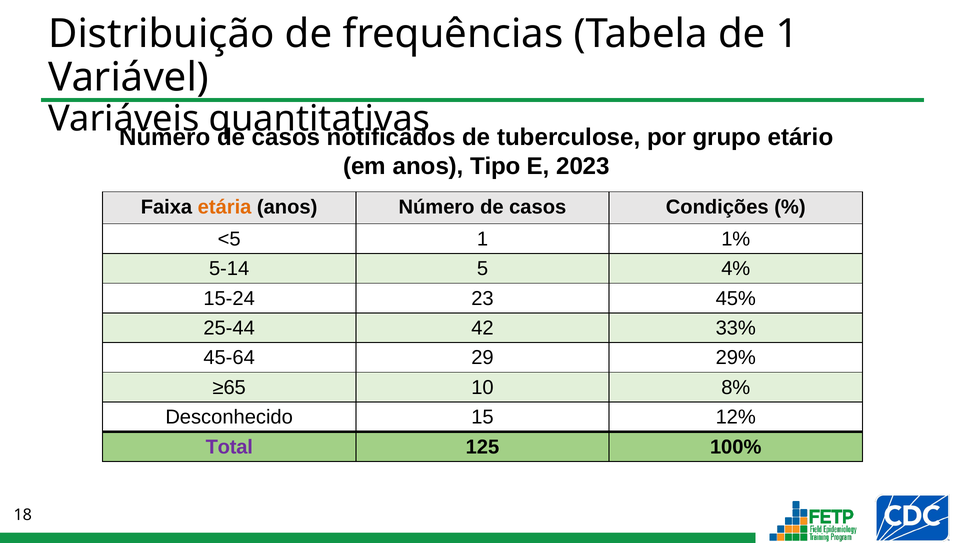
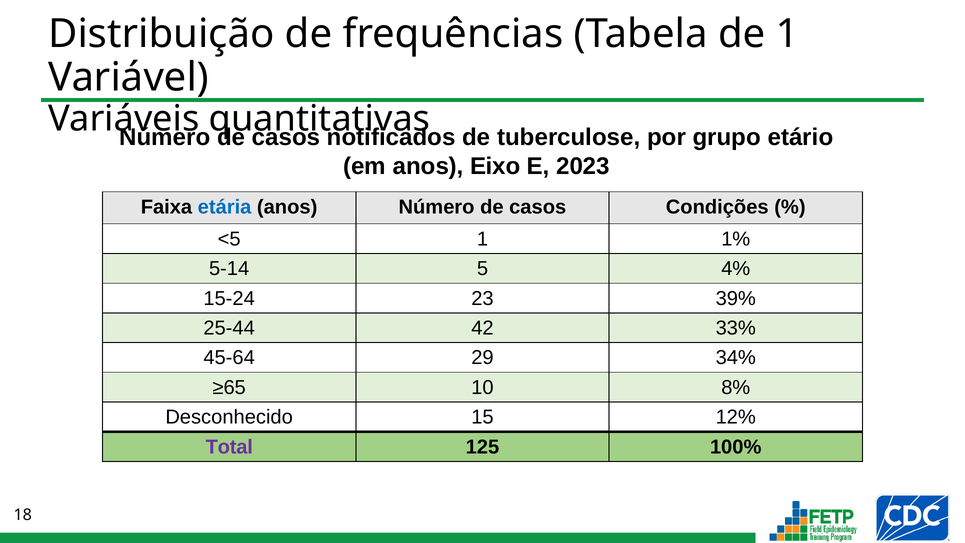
Tipo: Tipo -> Eixo (495, 166)
etária colour: orange -> blue (225, 207)
45%: 45% -> 39% (736, 298)
29%: 29% -> 34% (736, 358)
